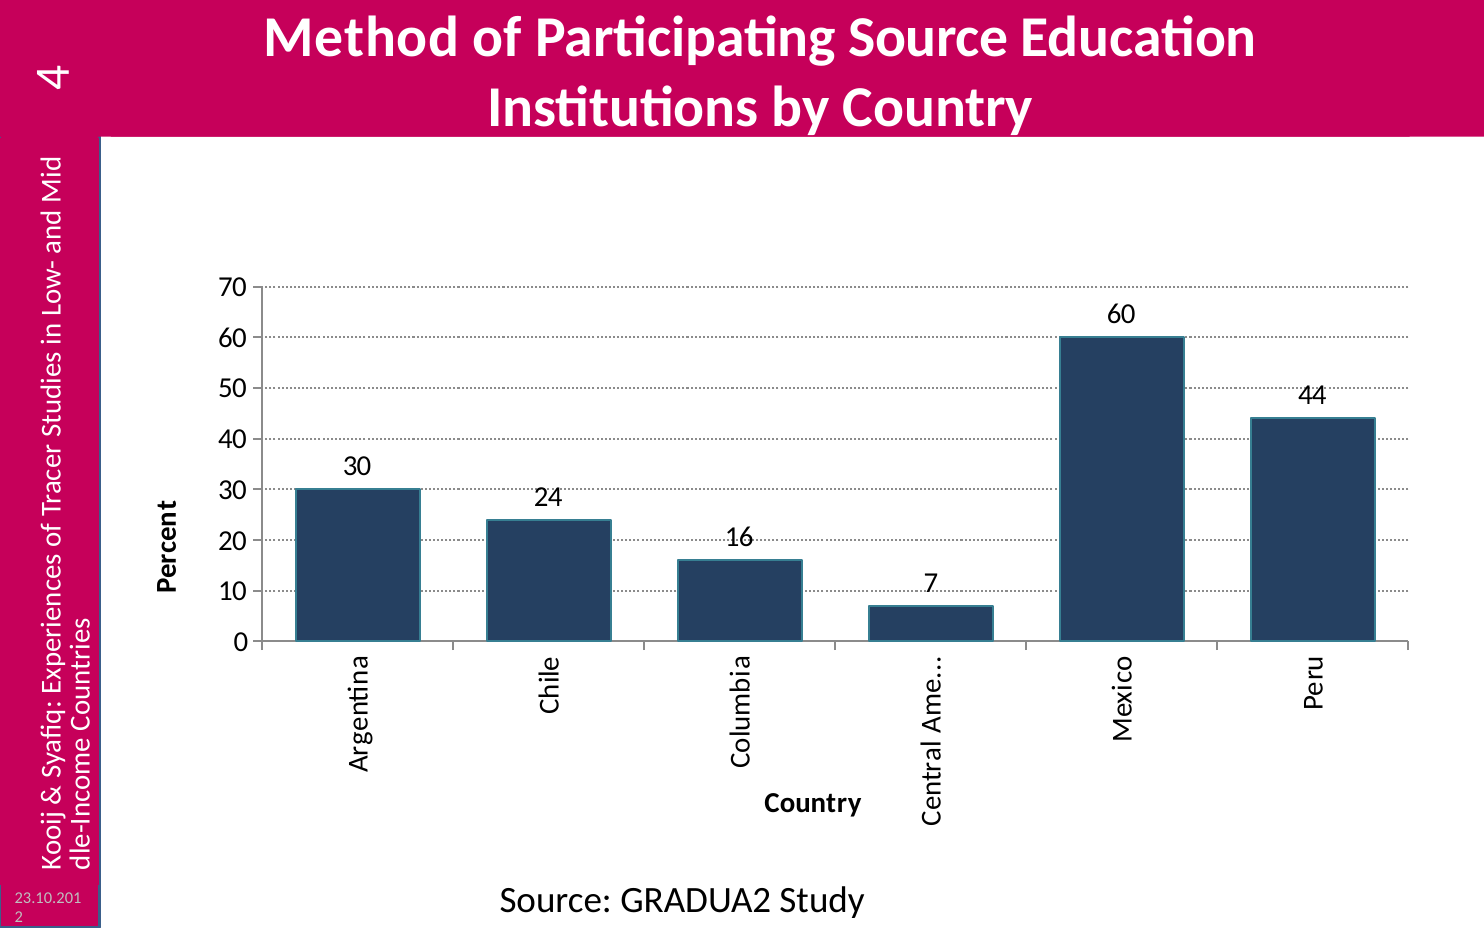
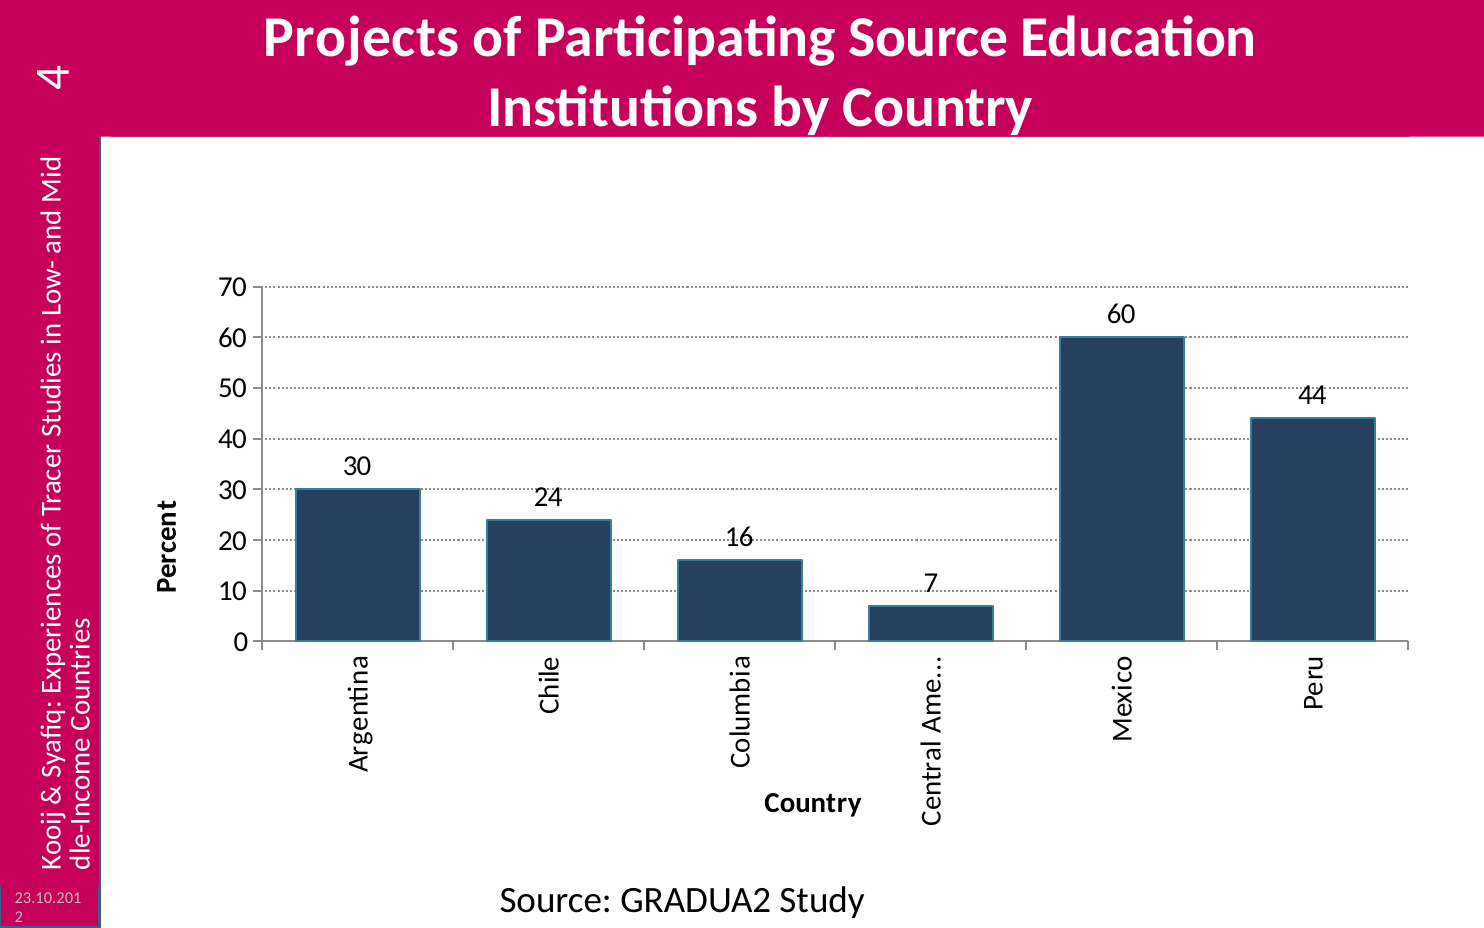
Method: Method -> Projects (362, 38)
